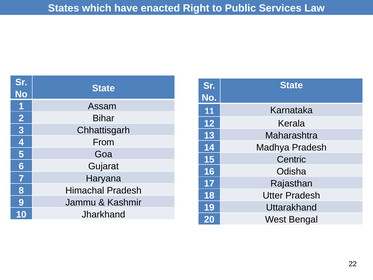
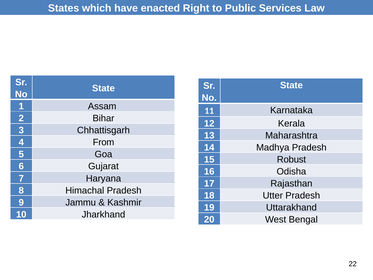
Centric: Centric -> Robust (291, 159)
